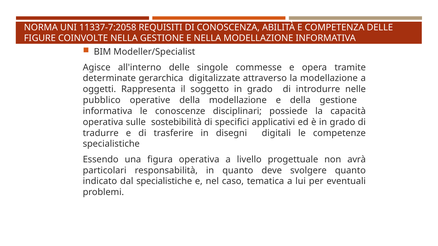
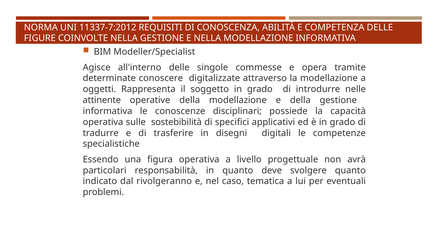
11337-7:2058: 11337-7:2058 -> 11337-7:2012 (108, 27)
gerarchica: gerarchica -> conoscere (161, 78)
pubblico: pubblico -> attinente (102, 100)
dal specialistiche: specialistiche -> rivolgeranno (164, 182)
